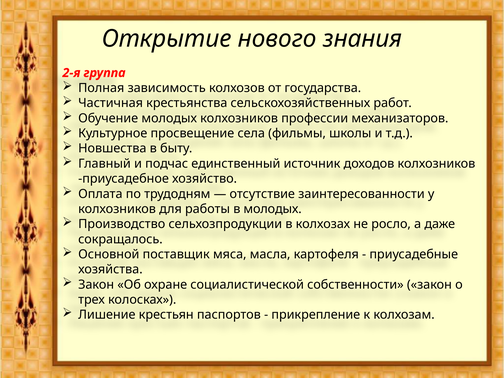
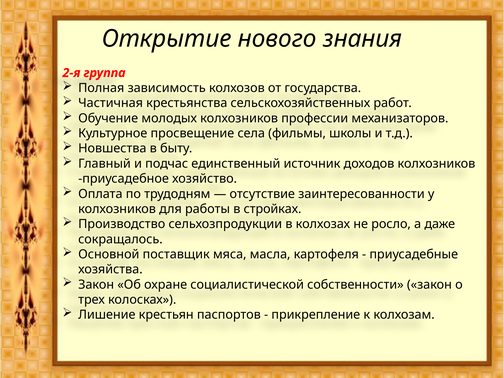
в молодых: молодых -> стройках (273, 209)
